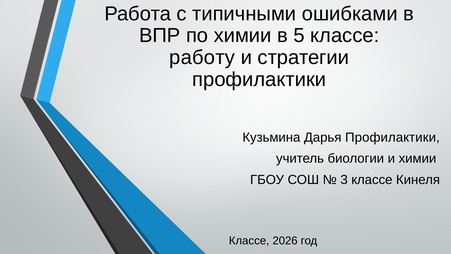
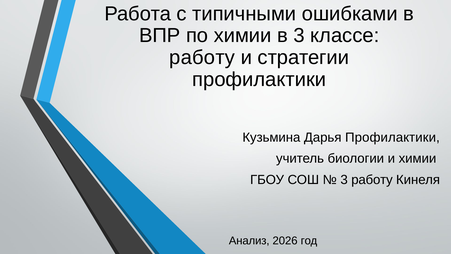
в 5: 5 -> 3 (299, 36)
3 классе: классе -> работу (372, 180)
Классе: Классе -> Анализ (249, 240)
